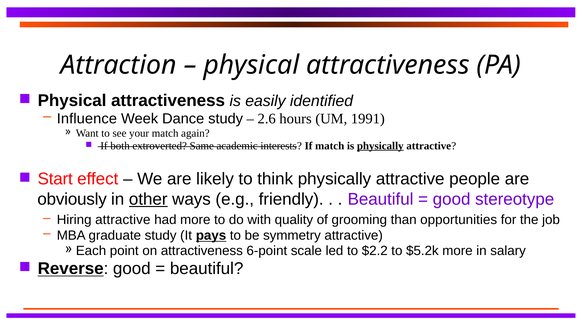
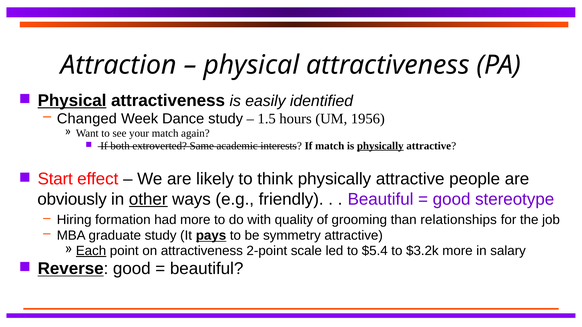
Physical underline: none -> present (72, 101)
Influence: Influence -> Changed (87, 119)
2.6: 2.6 -> 1.5 (267, 119)
1991: 1991 -> 1956 (368, 119)
Hiring attractive: attractive -> formation (123, 220)
opportunities: opportunities -> relationships (459, 220)
Each underline: none -> present (91, 251)
6-point: 6-point -> 2-point (267, 251)
$2.2: $2.2 -> $5.4 (375, 251)
$5.2k: $5.2k -> $3.2k (422, 251)
